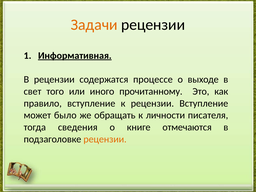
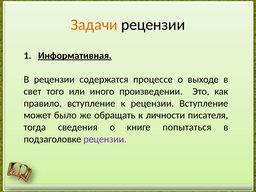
прочитанному: прочитанному -> произведении (151, 91)
отмечаются: отмечаются -> попытаться (187, 127)
рецензии colour: orange -> purple (105, 139)
